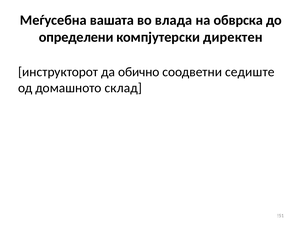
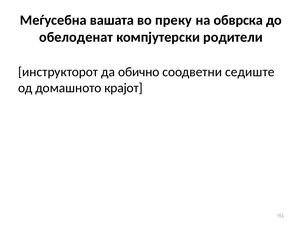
влада: влада -> преку (174, 20)
определени: определени -> обелоденат (76, 37)
директен: директен -> родители (233, 37)
склад: склад -> крајот (124, 88)
